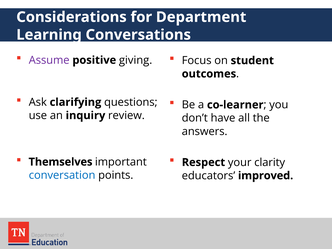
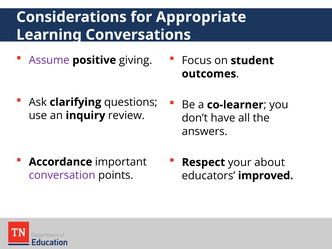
Department: Department -> Appropriate (201, 17)
Themselves: Themselves -> Accordance (60, 162)
clarity: clarity -> about (270, 162)
conversation colour: blue -> purple (62, 175)
